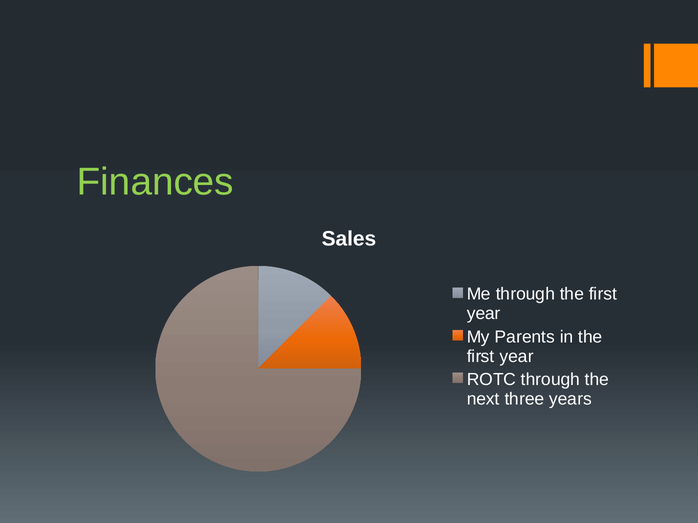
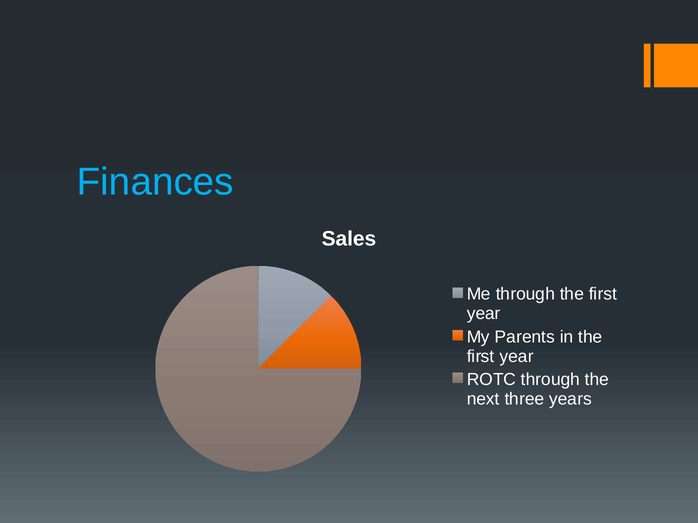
Finances colour: light green -> light blue (155, 182)
